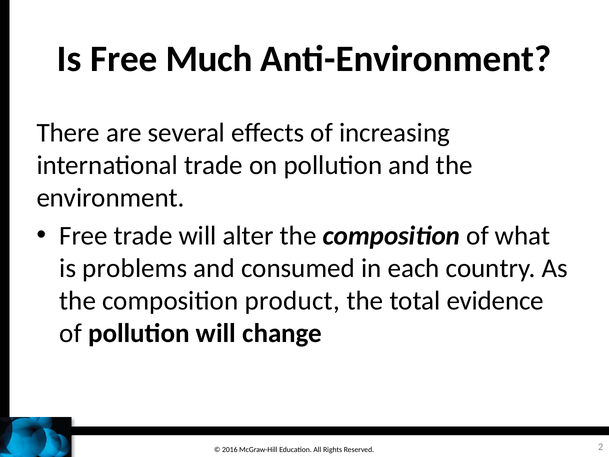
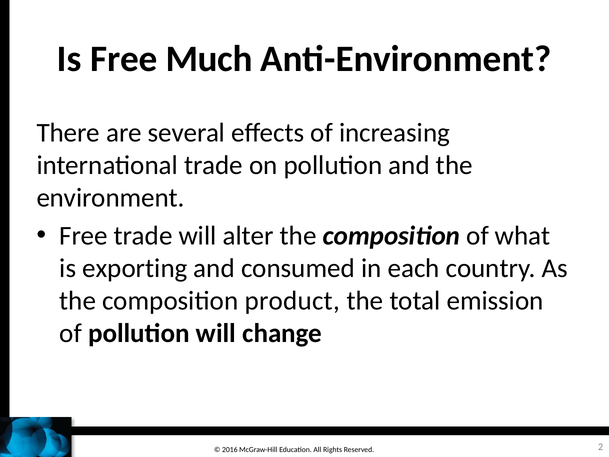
problems: problems -> exporting (135, 268)
evidence: evidence -> emission (495, 301)
